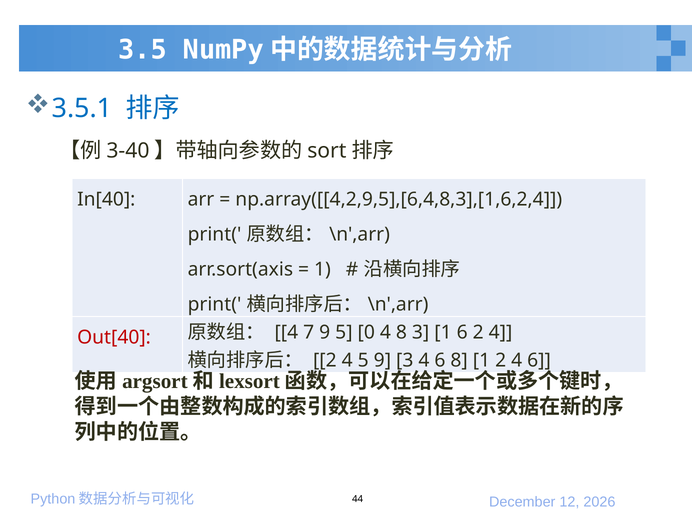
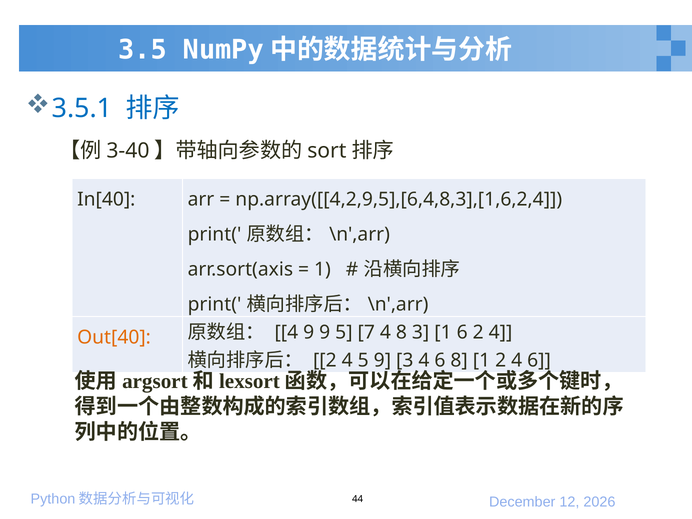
Out[40 colour: red -> orange (114, 337)
4 7: 7 -> 9 (309, 333)
0: 0 -> 7 (366, 333)
